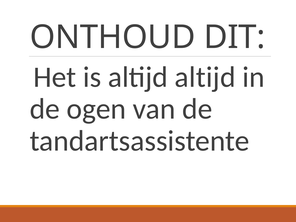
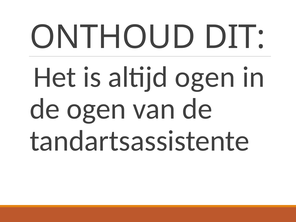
altijd altijd: altijd -> ogen (205, 77)
